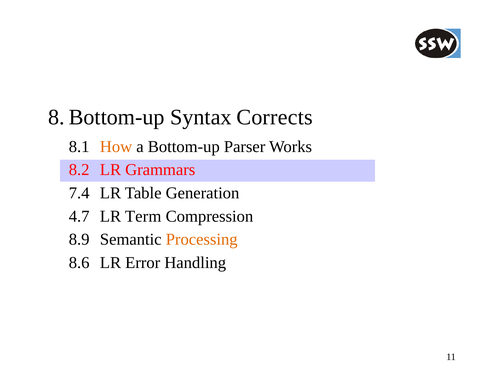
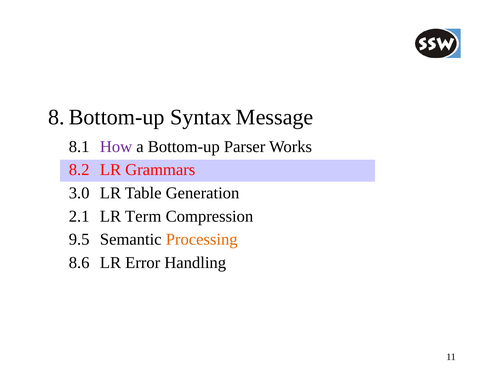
Corrects: Corrects -> Message (275, 117)
How colour: orange -> purple (116, 147)
7.4: 7.4 -> 3.0 (79, 193)
4.7: 4.7 -> 2.1 (79, 217)
8.9: 8.9 -> 9.5 (79, 240)
